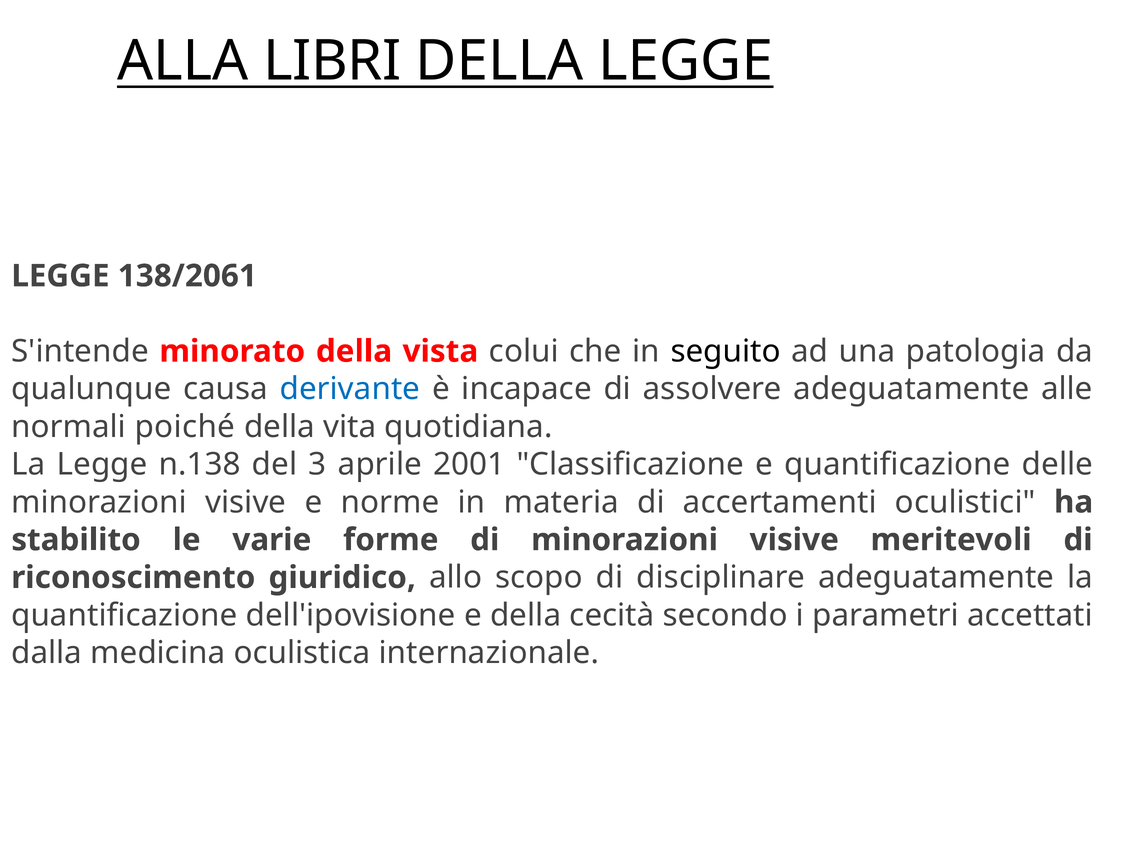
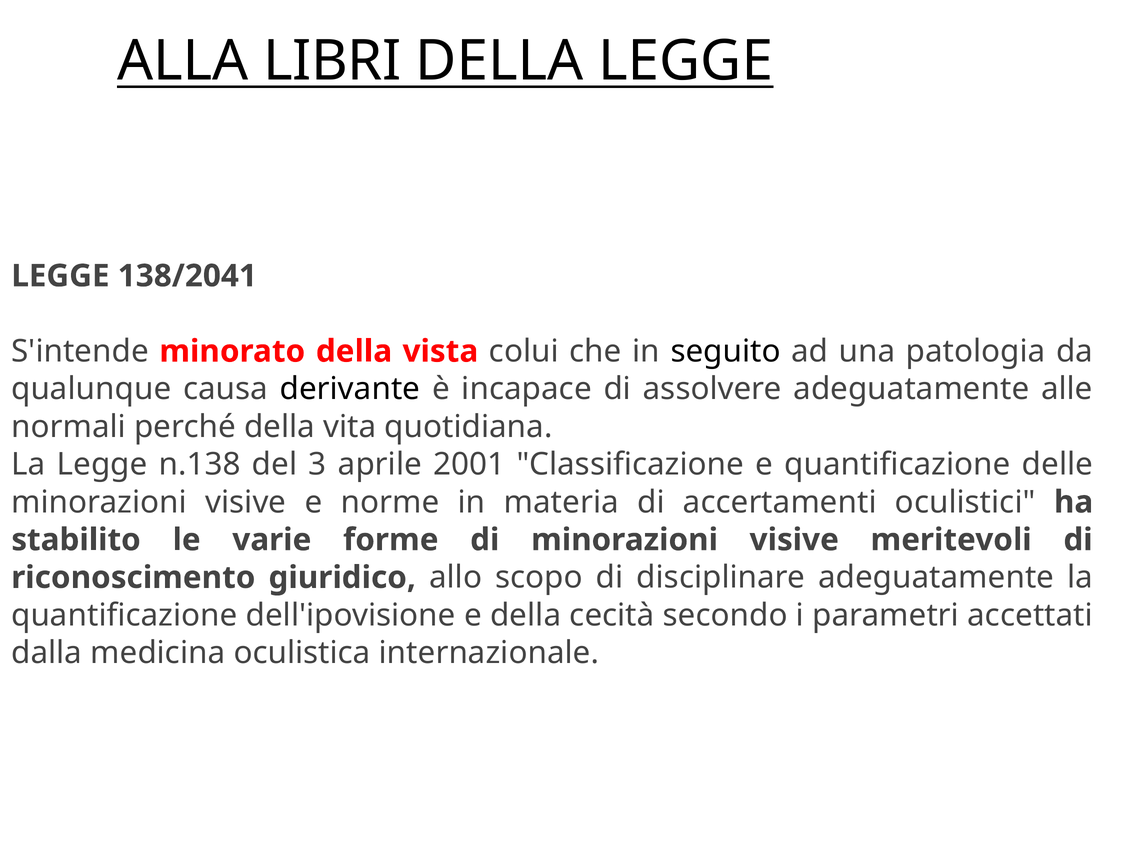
138/2061: 138/2061 -> 138/2041 (187, 276)
derivante colour: blue -> black (350, 389)
poiché: poiché -> perché (185, 427)
